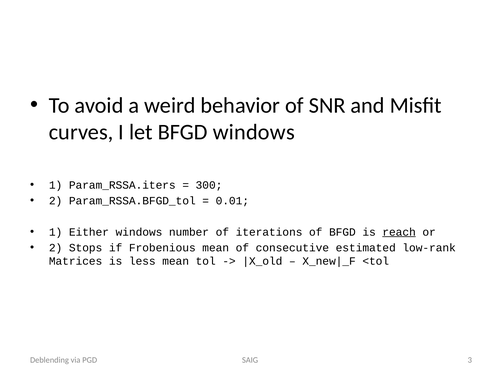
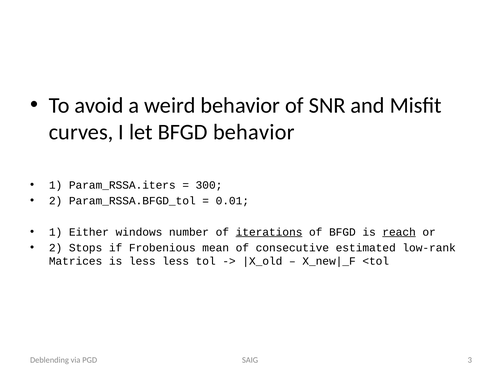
BFGD windows: windows -> behavior (254, 132)
iterations underline: none -> present (269, 232)
less mean: mean -> less (176, 261)
